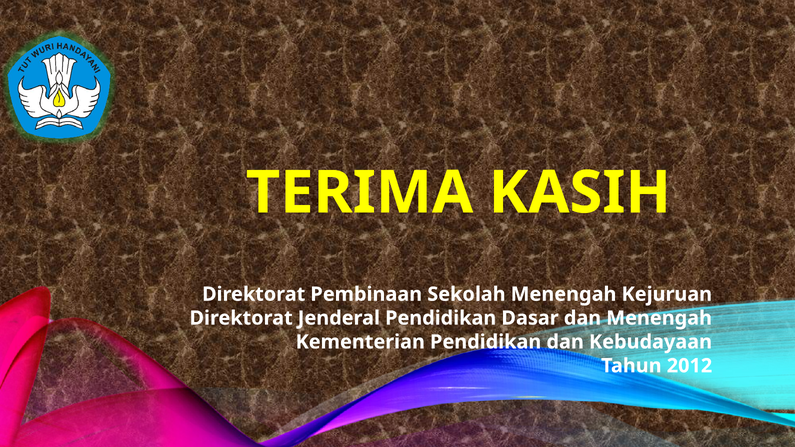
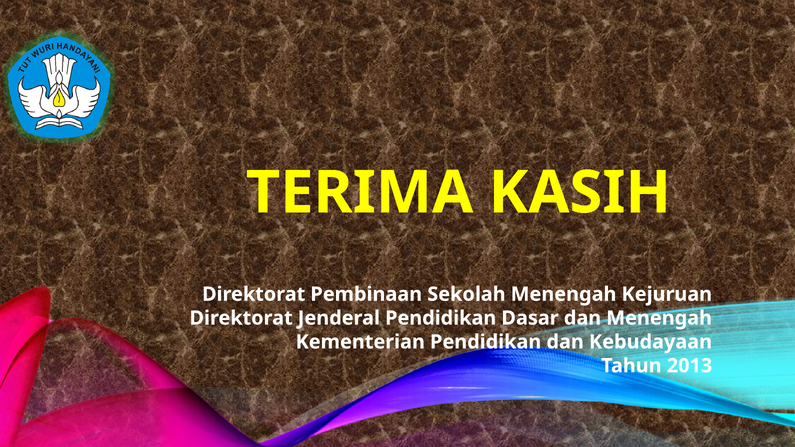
2012: 2012 -> 2013 (689, 366)
